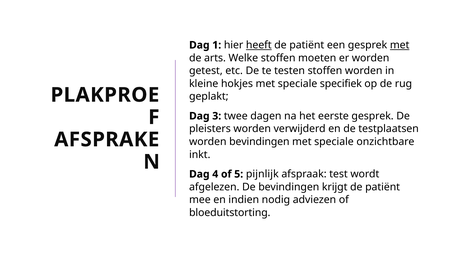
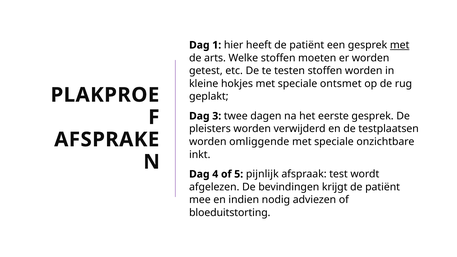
heeft underline: present -> none (259, 45)
specifiek: specifiek -> ontsmet (341, 84)
worden bevindingen: bevindingen -> omliggende (259, 142)
